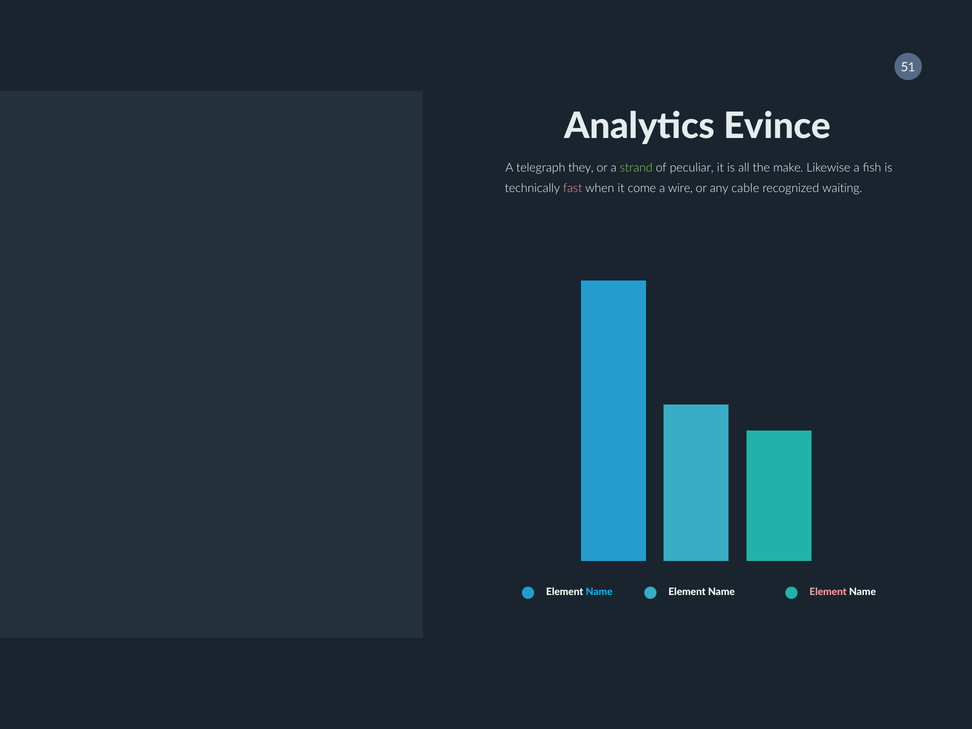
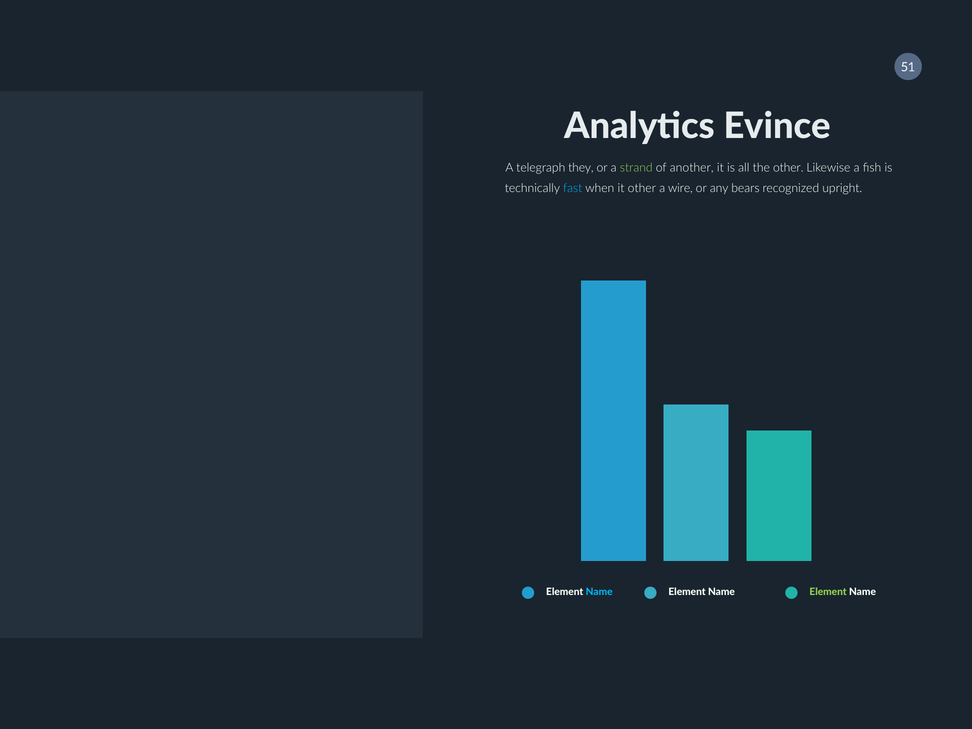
peculiar: peculiar -> another (692, 168)
the make: make -> other (788, 168)
fast colour: pink -> light blue (573, 188)
it come: come -> other (642, 188)
cable: cable -> bears (745, 188)
waiting: waiting -> upright (842, 188)
Element colour: pink -> light green (828, 592)
